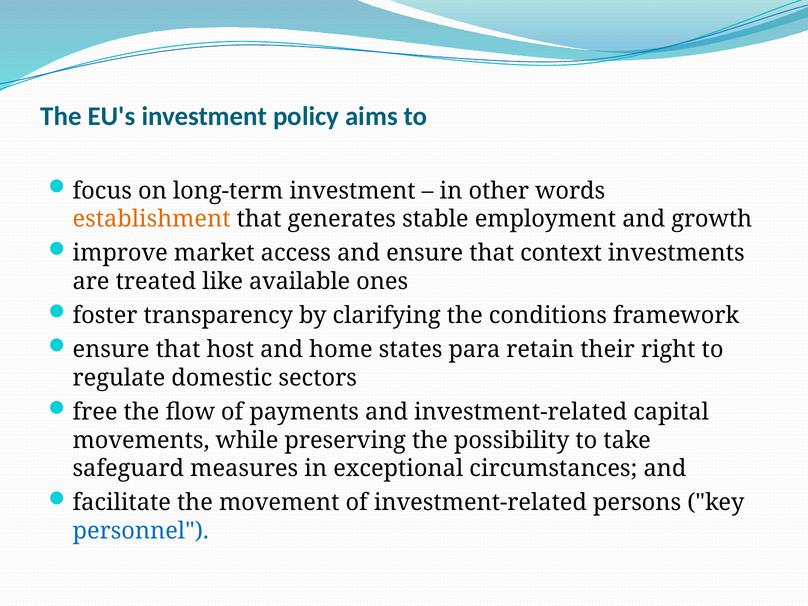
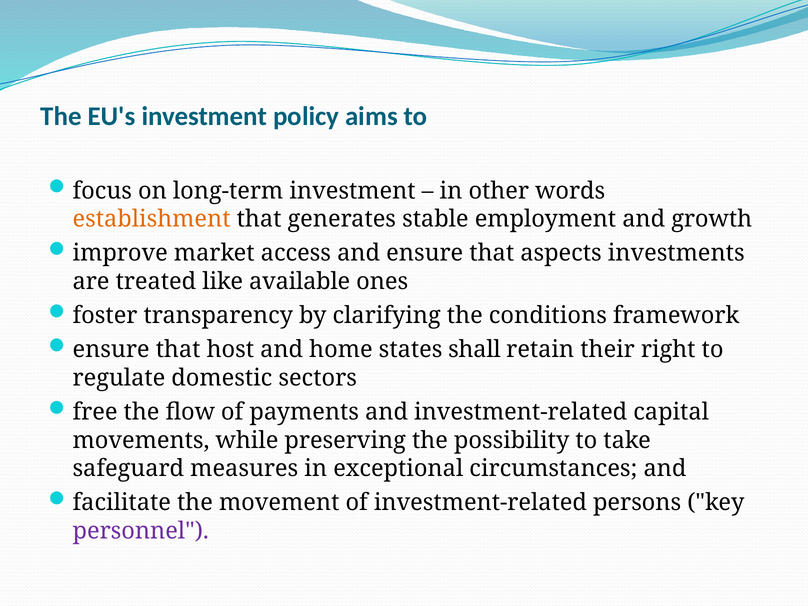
context: context -> aspects (561, 253)
para: para -> shall (474, 350)
personnel colour: blue -> purple (141, 531)
